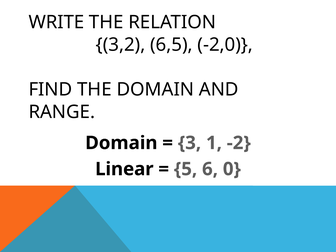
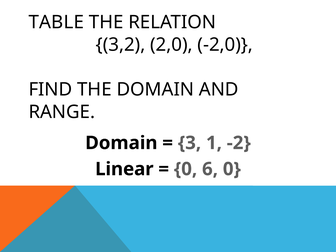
WRITE: WRITE -> TABLE (56, 22)
6,5: 6,5 -> 2,0 (171, 45)
5: 5 -> 0 (186, 169)
